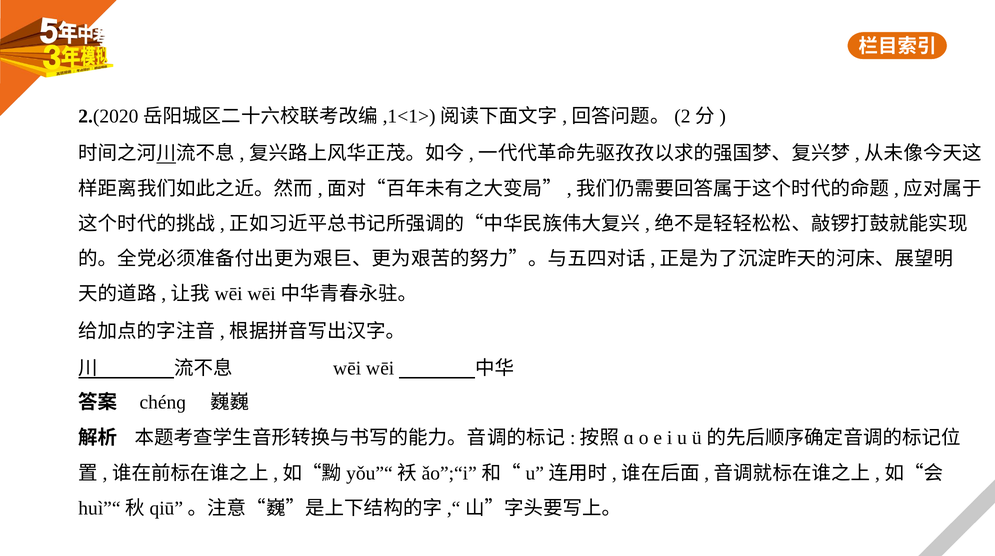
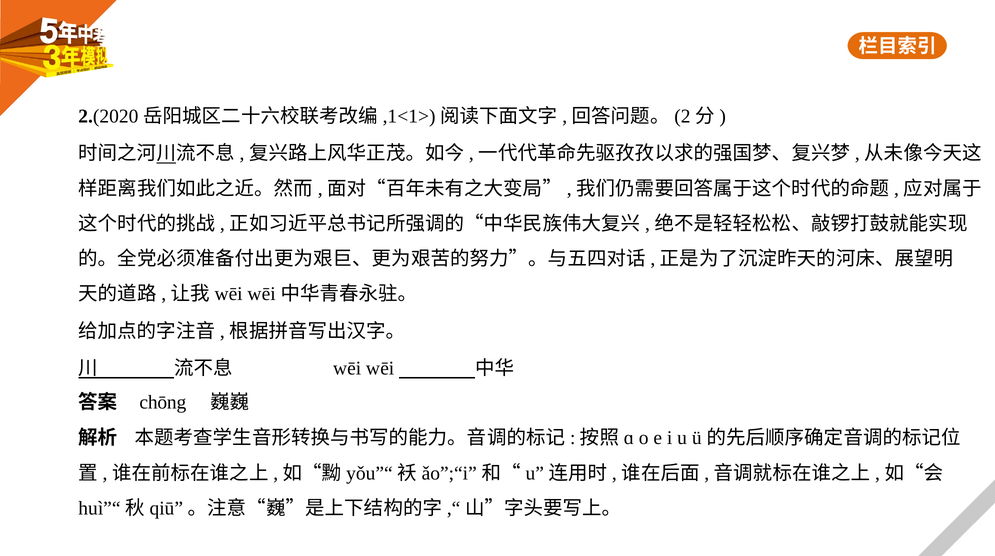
chénɡ: chénɡ -> chōng (163, 402)
